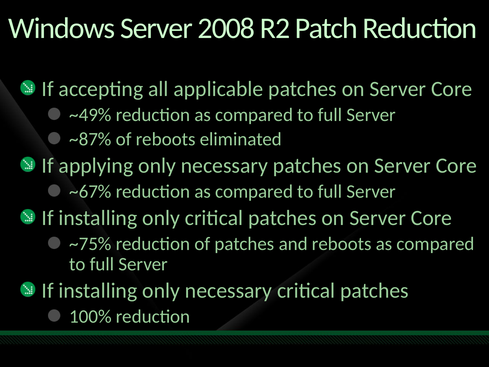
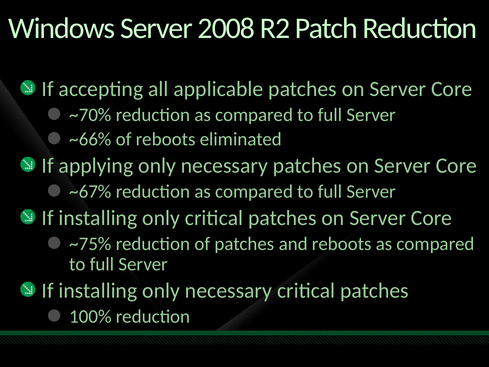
~49%: ~49% -> ~70% (90, 115)
~87%: ~87% -> ~66% (90, 139)
